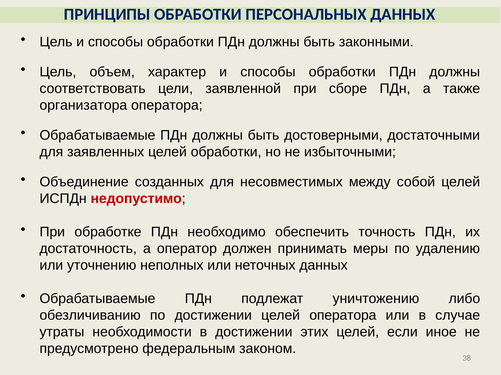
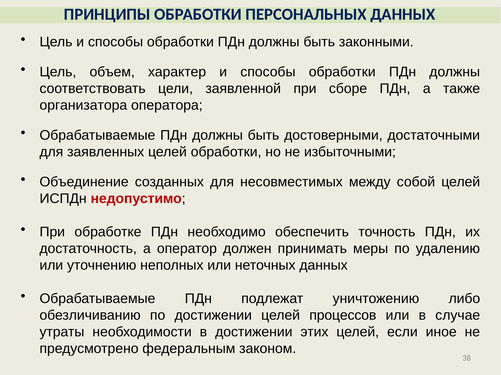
целей оператора: оператора -> процессов (343, 316)
